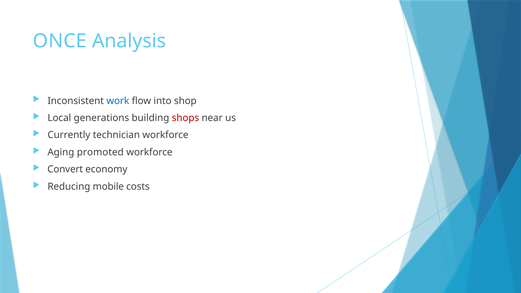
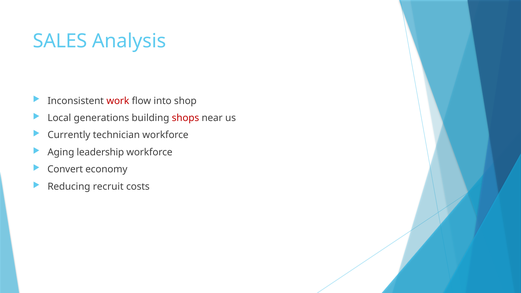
ONCE: ONCE -> SALES (60, 41)
work colour: blue -> red (118, 101)
promoted: promoted -> leadership (100, 152)
mobile: mobile -> recruit (108, 187)
